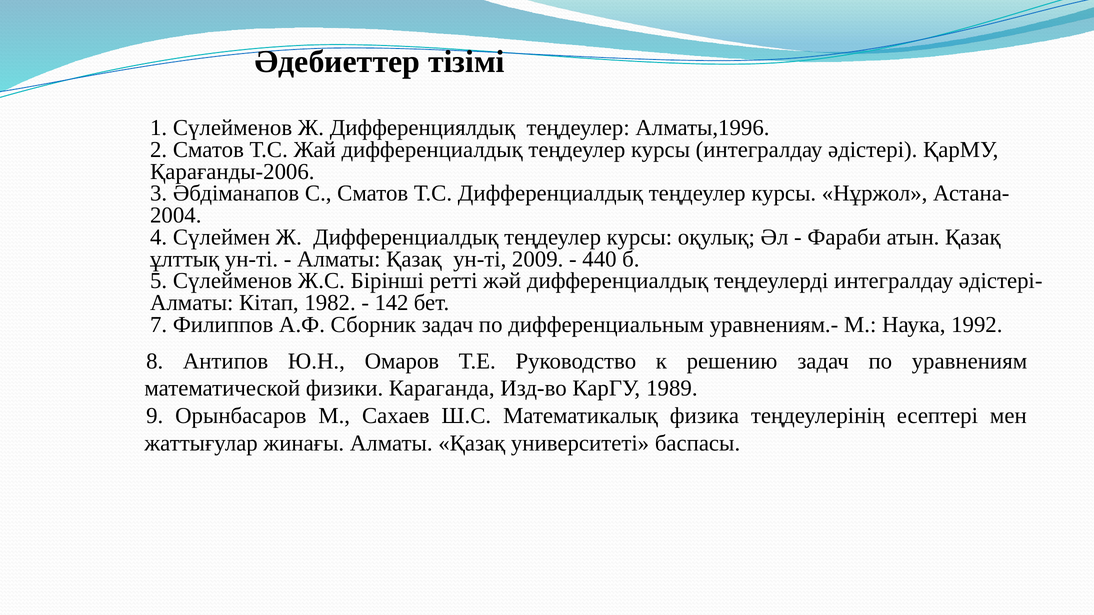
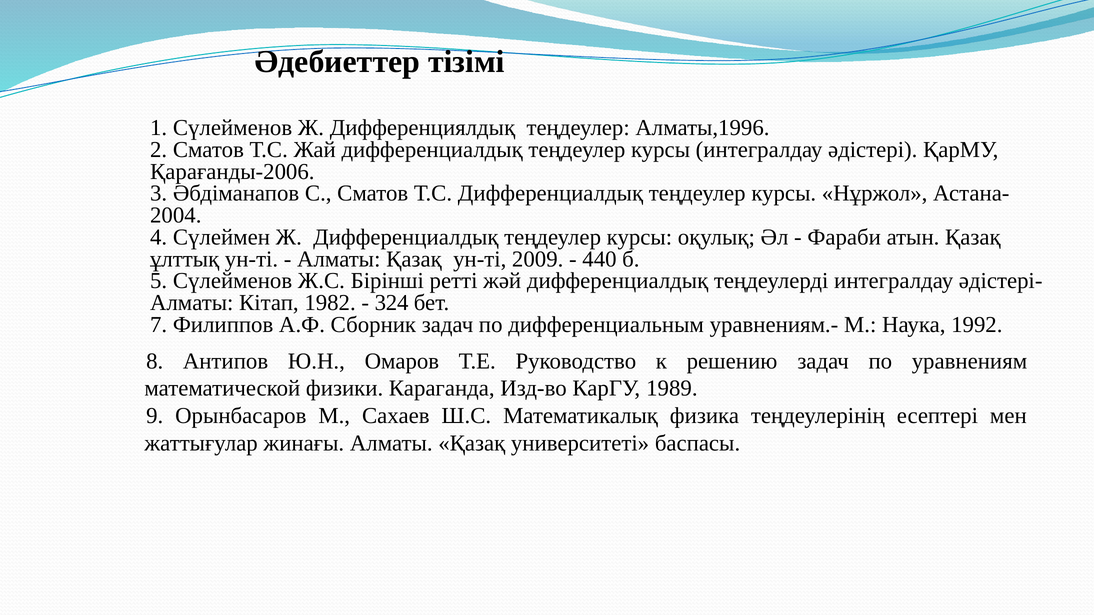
142: 142 -> 324 (392, 303)
